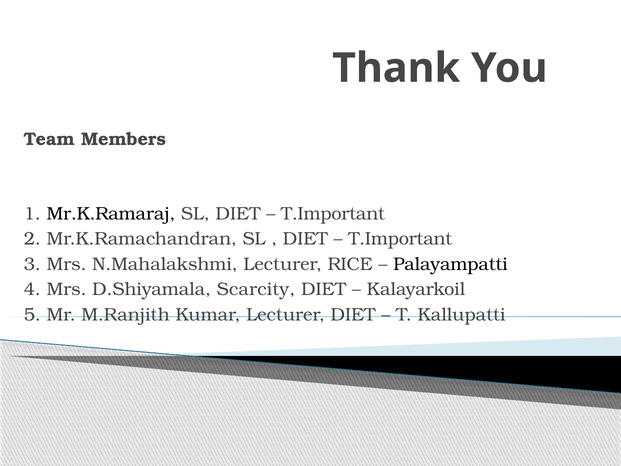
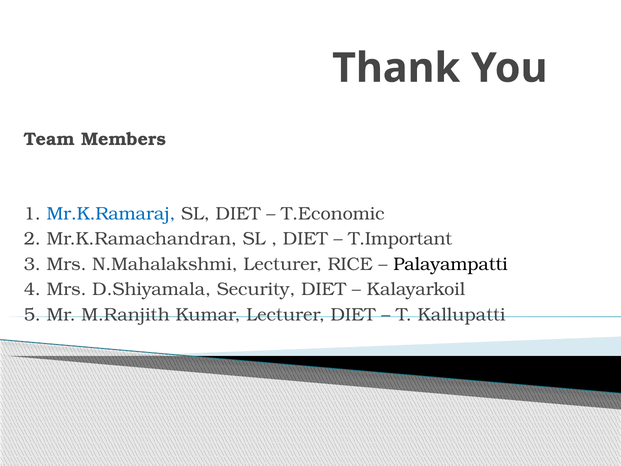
Mr.K.Ramaraj colour: black -> blue (111, 214)
T.Important: T.Important -> T.Economic (333, 214)
Scarcity: Scarcity -> Security (256, 289)
